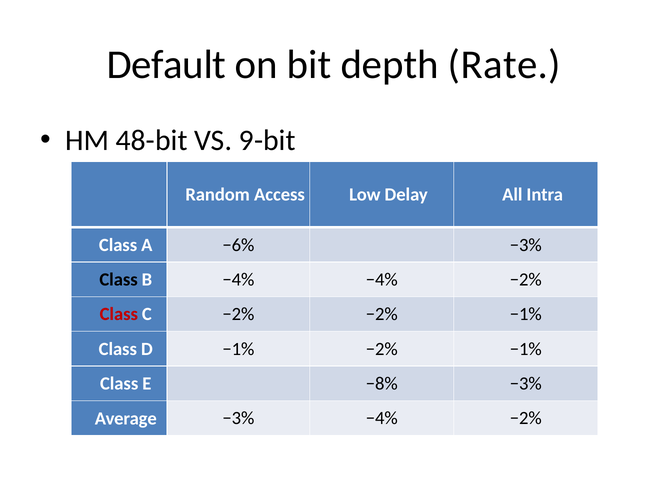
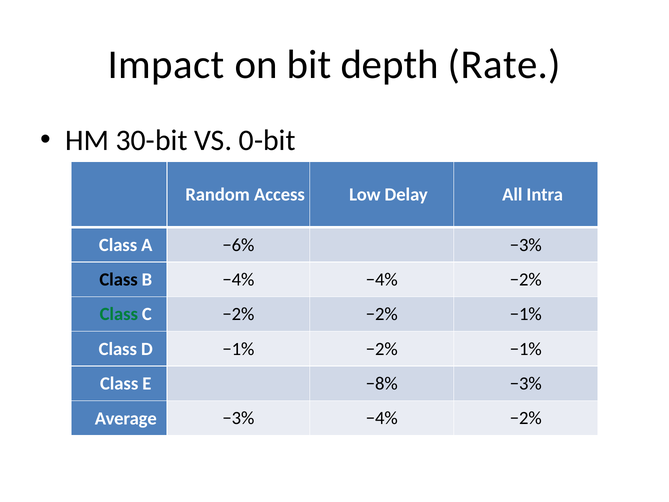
Default: Default -> Impact (166, 65)
48-bit: 48-bit -> 30-bit (152, 140)
9-bit: 9-bit -> 0-bit (267, 140)
Class colour: red -> green (119, 314)
